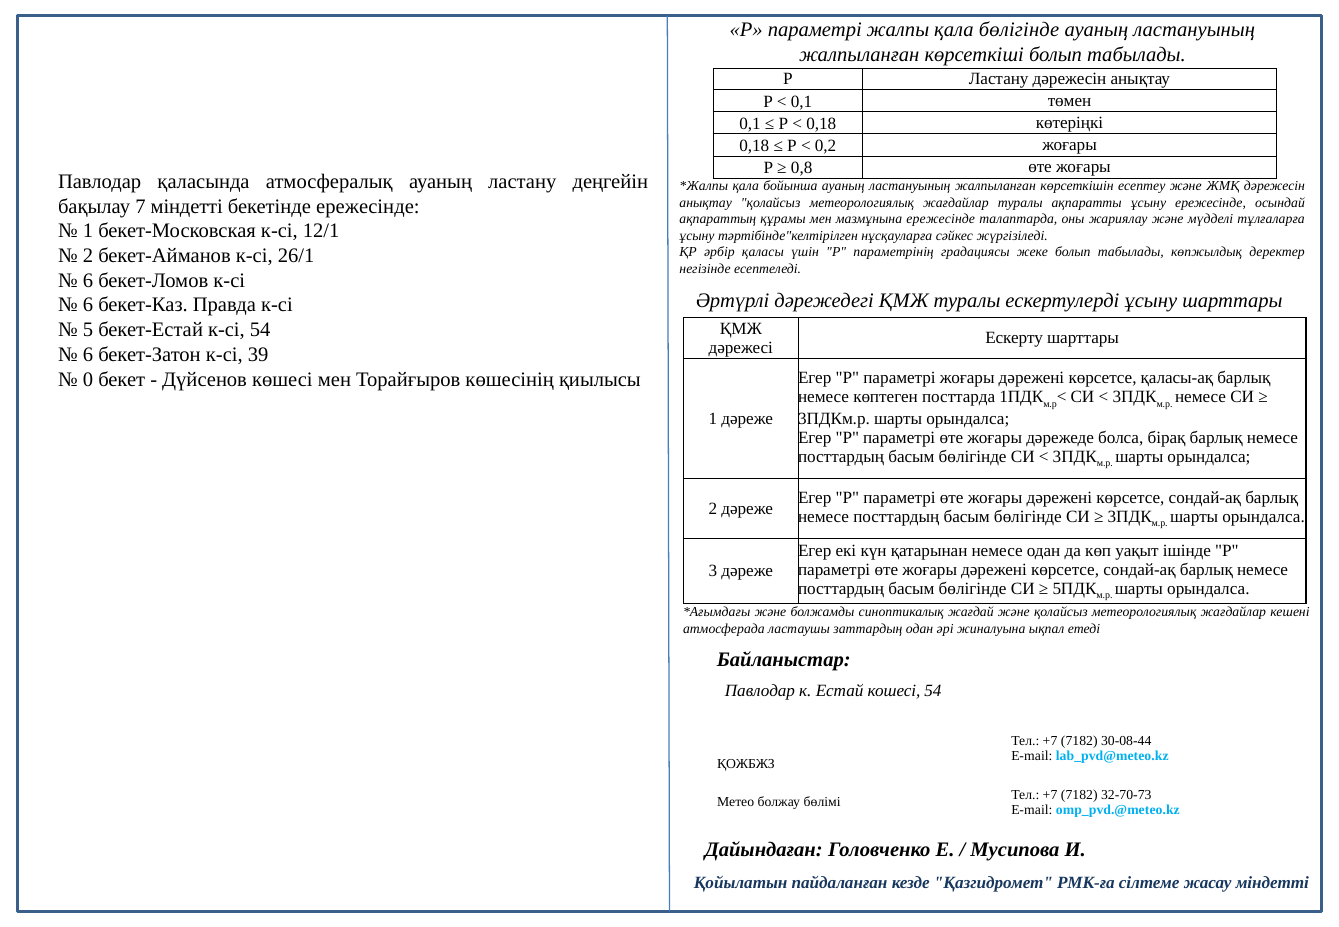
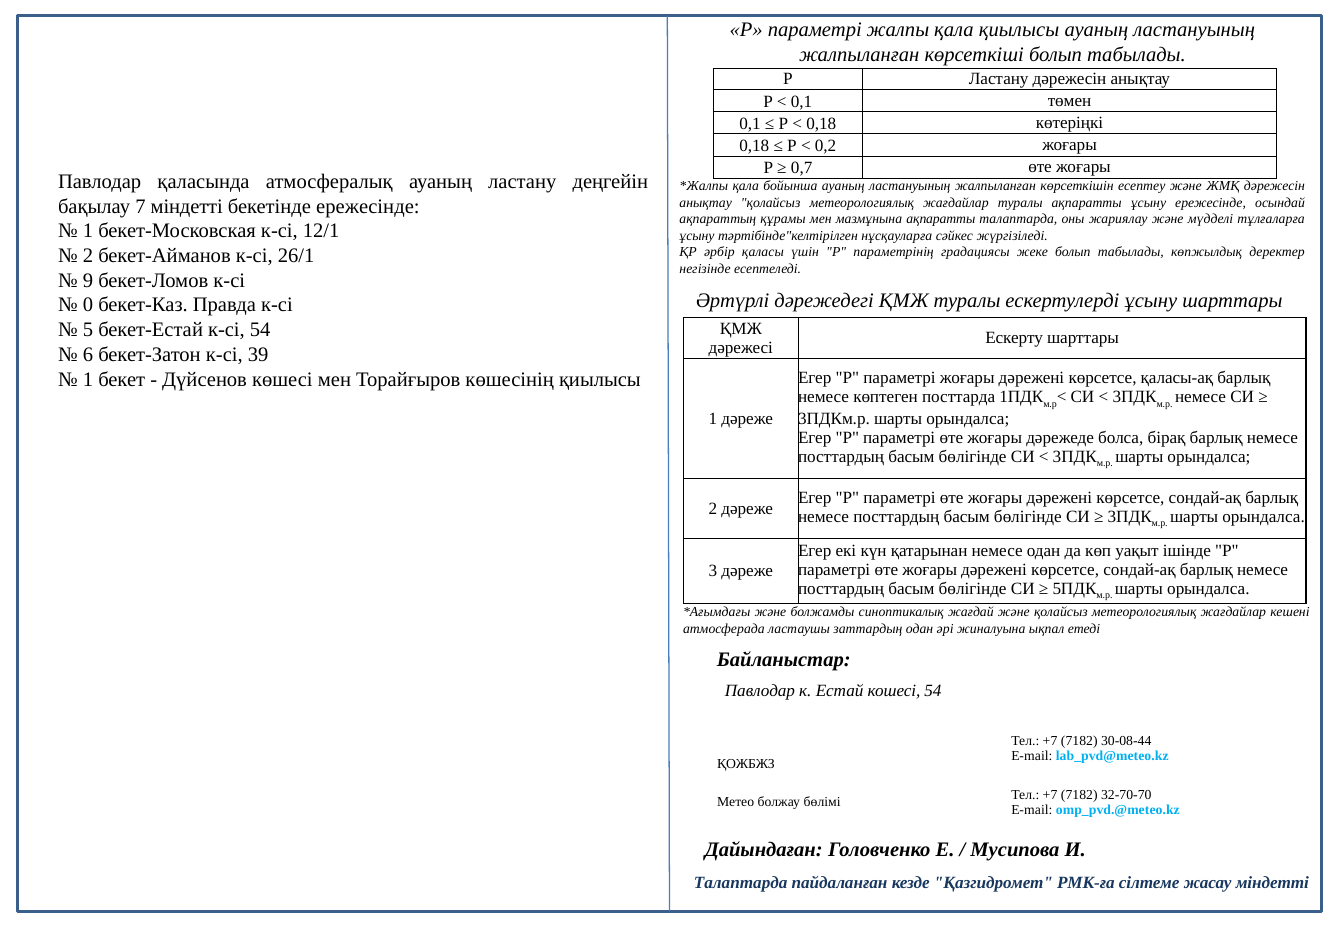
қала бөлігінде: бөлігінде -> қиылысы (1019, 30)
0,8: 0,8 -> 0,7 (802, 168)
мазмұнына ережесінде: ережесінде -> ақпаратты (941, 219)
6: 6 -> 9 (88, 280)
6: 6 -> 0 (88, 305)
0: 0 -> 1 (88, 379)
32-70-73: 32-70-73 -> 32-70-70 (1126, 795)
Қойылатын: Қойылатын -> Талаптарда (741, 883)
